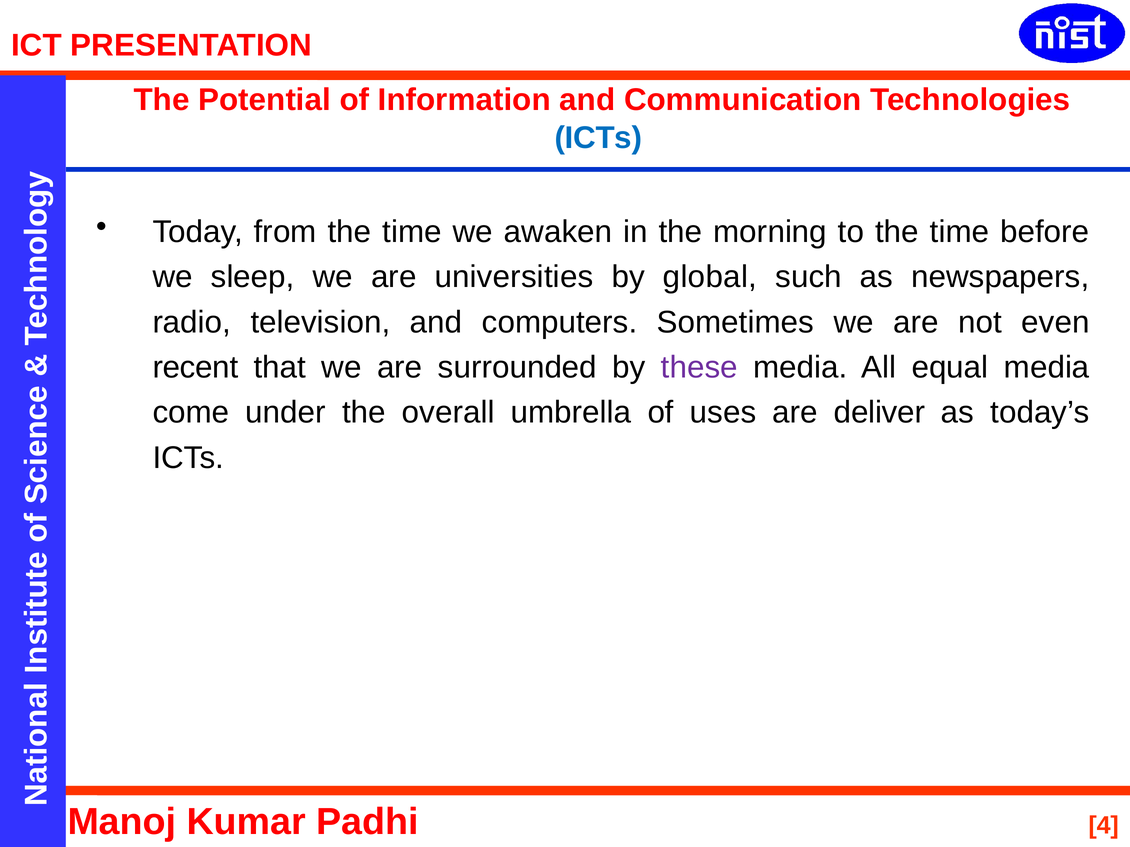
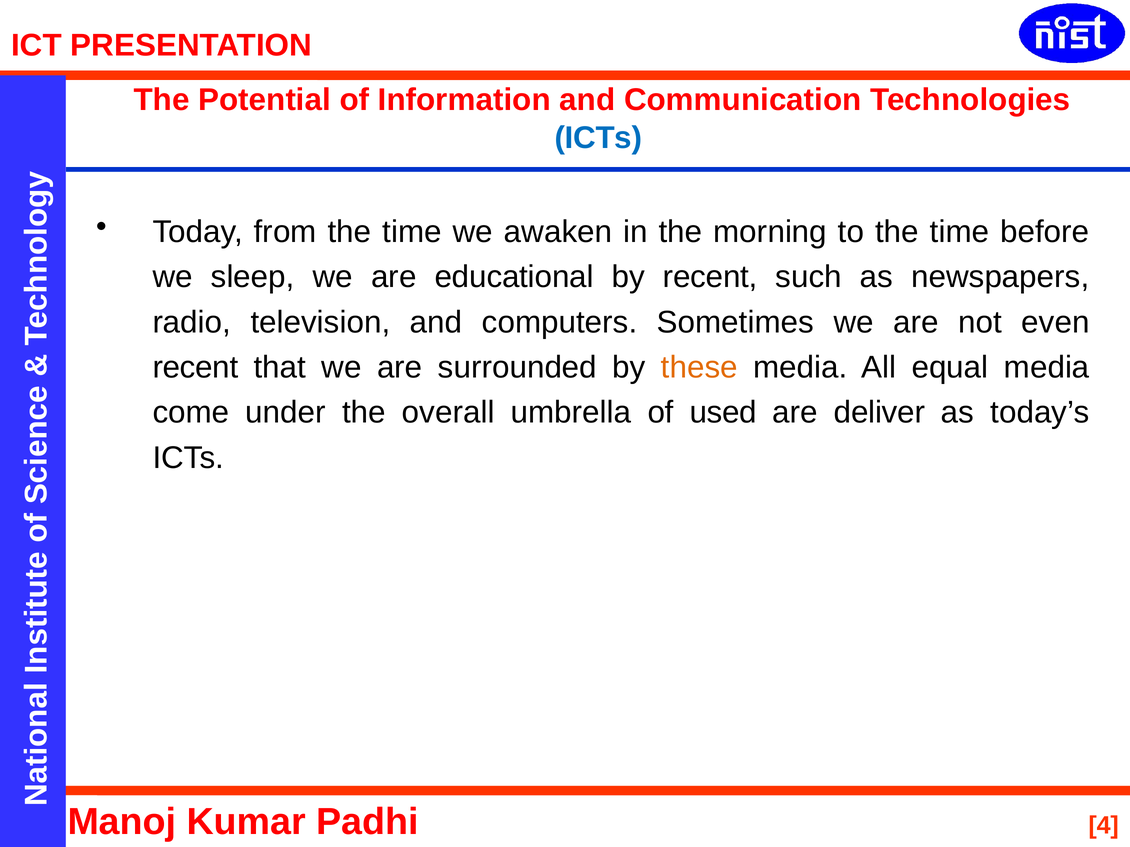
universities: universities -> educational (514, 277)
by global: global -> recent (710, 277)
these colour: purple -> orange (699, 368)
uses: uses -> used (723, 413)
